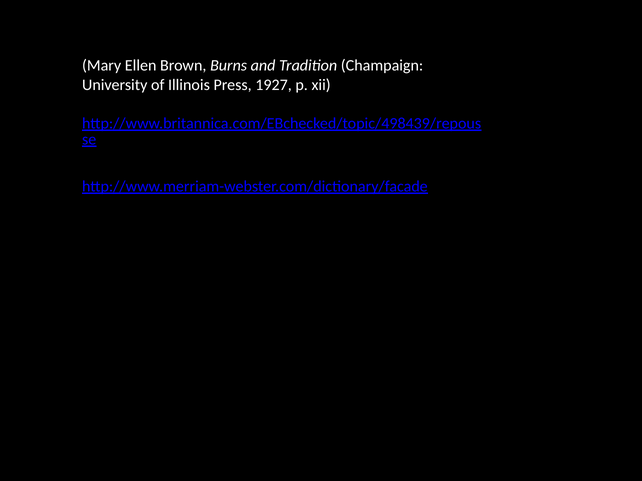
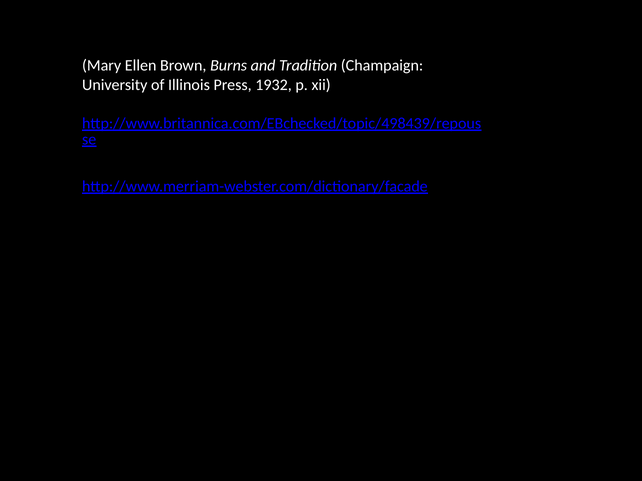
1927: 1927 -> 1932 (274, 85)
